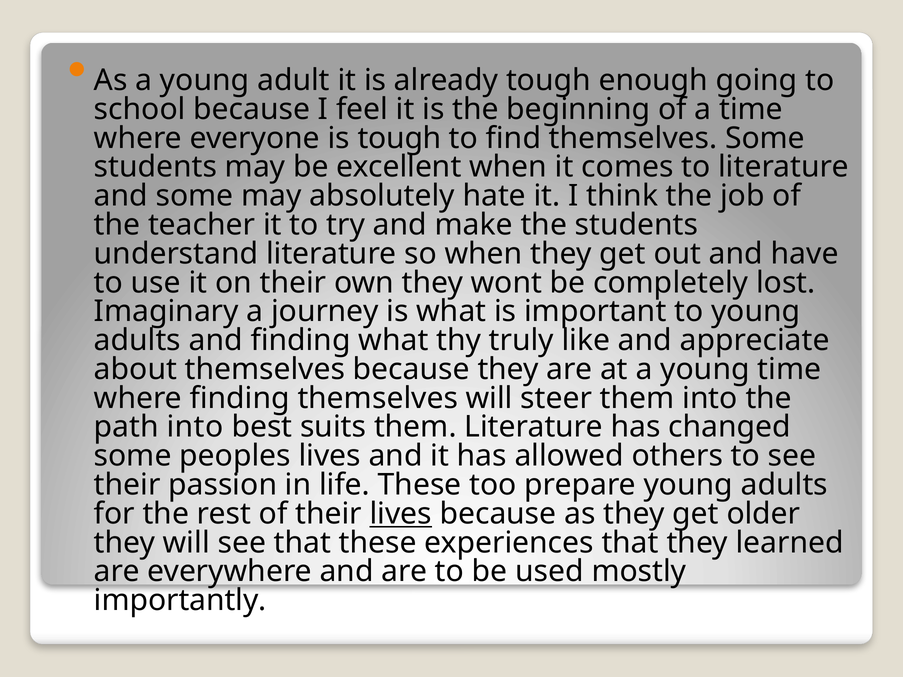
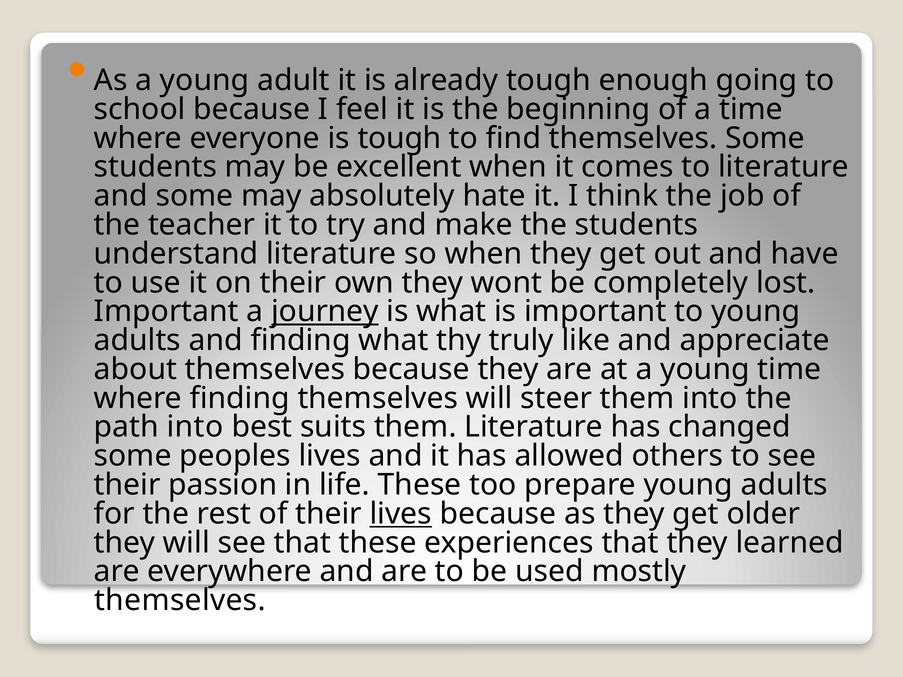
Imaginary: Imaginary -> Important (166, 312)
journey underline: none -> present (325, 312)
importantly: importantly -> themselves (180, 601)
